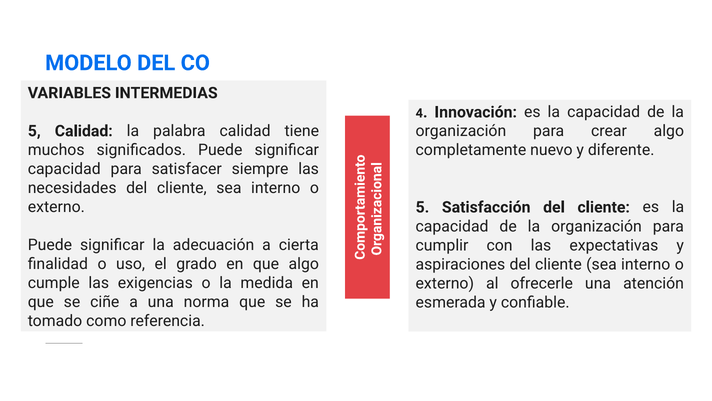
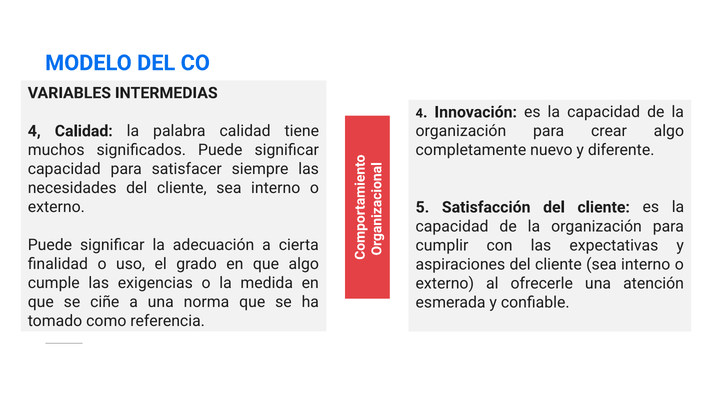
5: 5 -> 4 (34, 131)
